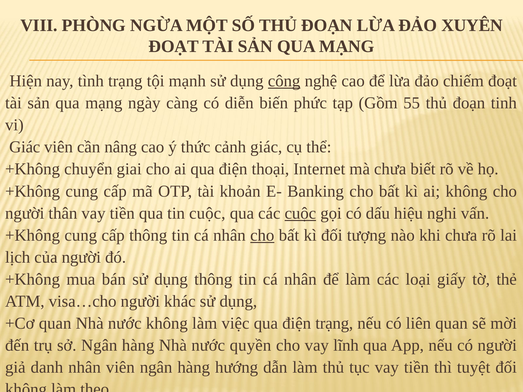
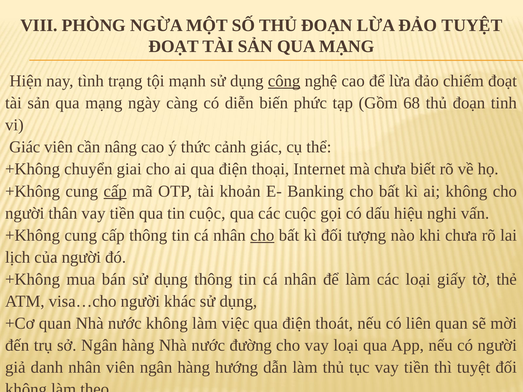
ĐẢO XUYÊN: XUYÊN -> TUYỆT (472, 26)
55: 55 -> 68 (412, 103)
cấp underline: none -> present (115, 191)
cuộc underline: present -> none (300, 213)
điện trạng: trạng -> thoát (334, 323)
quyền: quyền -> đường (251, 346)
vay lĩnh: lĩnh -> loại (346, 346)
